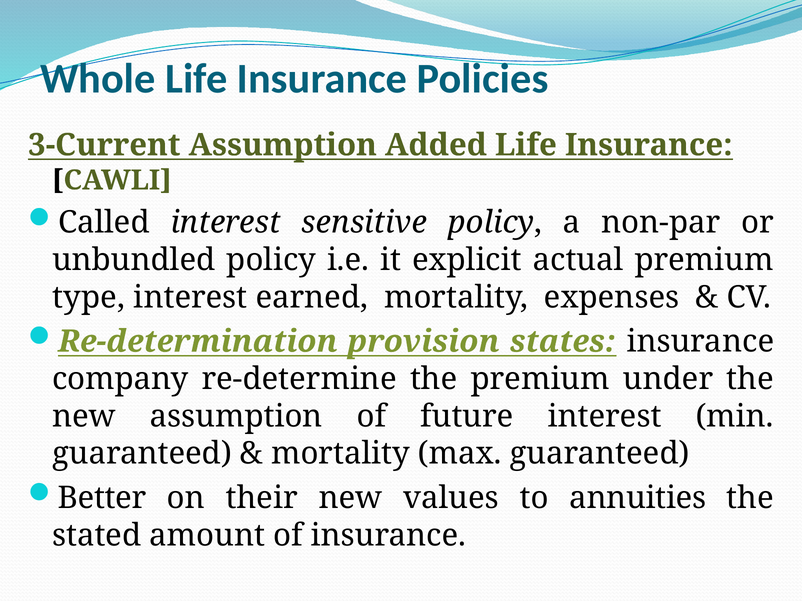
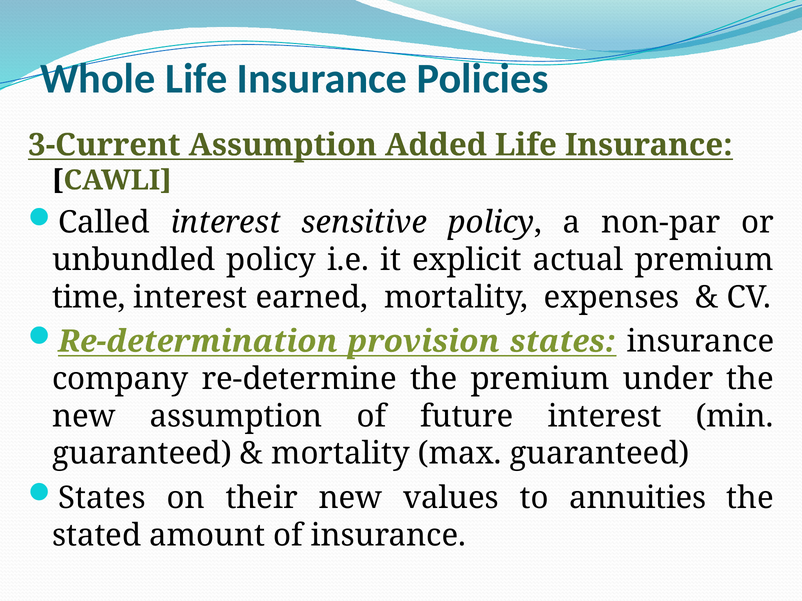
type: type -> time (89, 298)
Better: Better -> States (102, 498)
